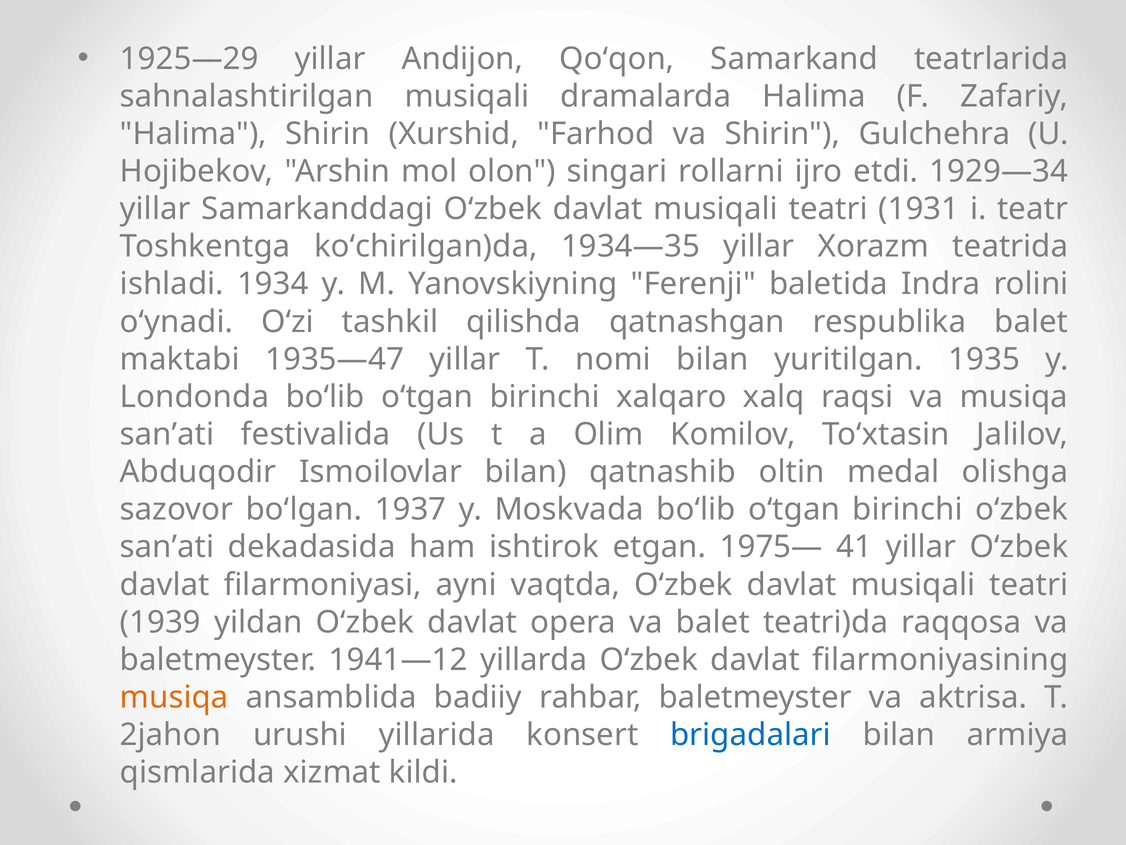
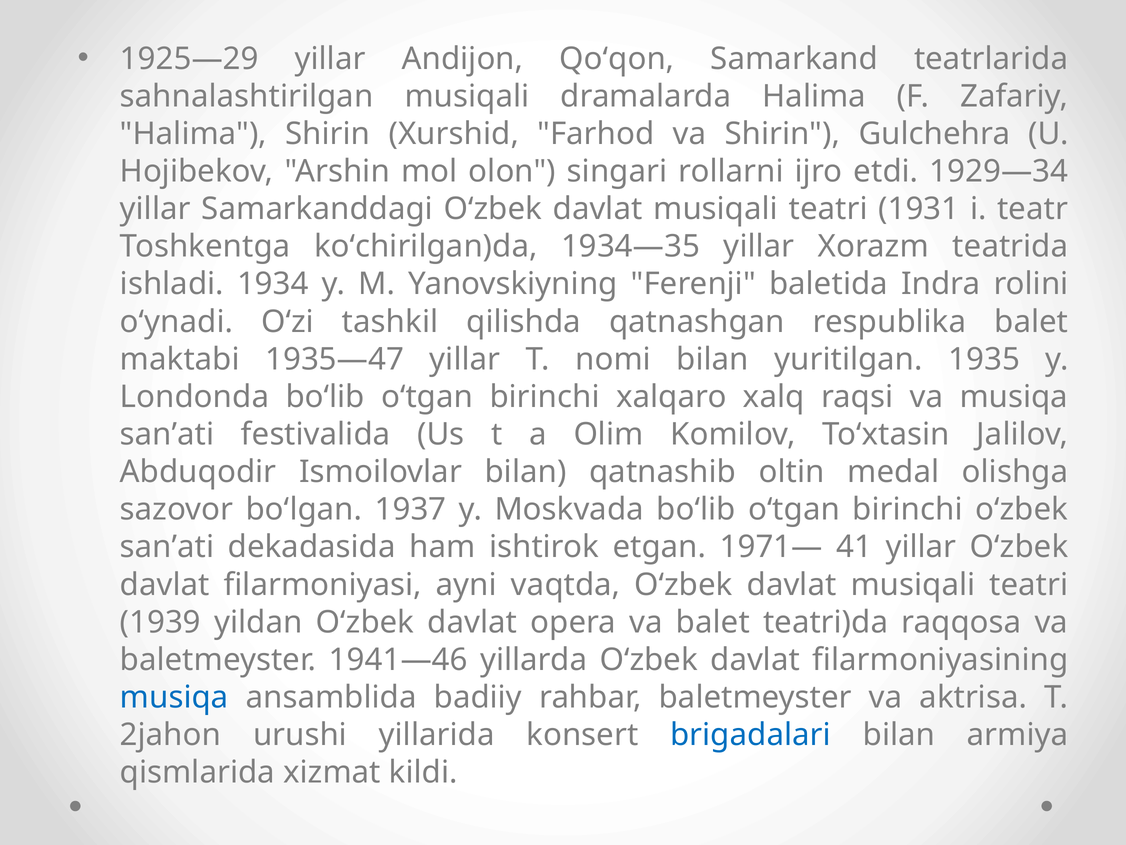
1975—: 1975— -> 1971— (771, 547)
1941—12: 1941—12 -> 1941—46 (398, 659)
musiqa colour: orange -> blue (174, 697)
